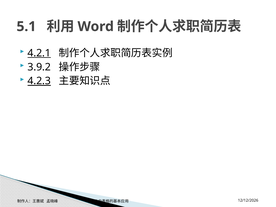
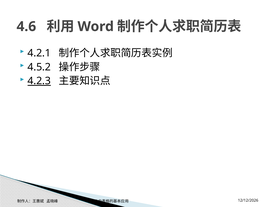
5.1: 5.1 -> 4.6 (26, 27)
4.2.1 underline: present -> none (39, 53)
3.9.2: 3.9.2 -> 4.5.2 (39, 67)
